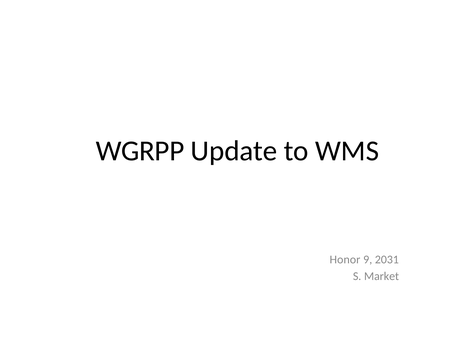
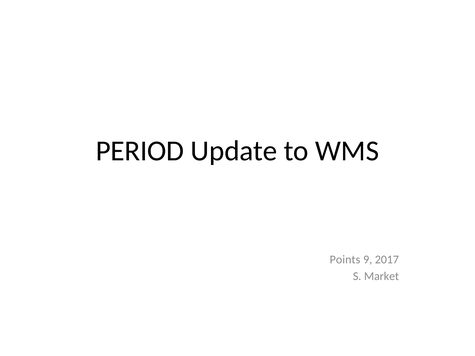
WGRPP: WGRPP -> PERIOD (140, 151)
Honor: Honor -> Points (345, 260)
2031: 2031 -> 2017 (387, 260)
